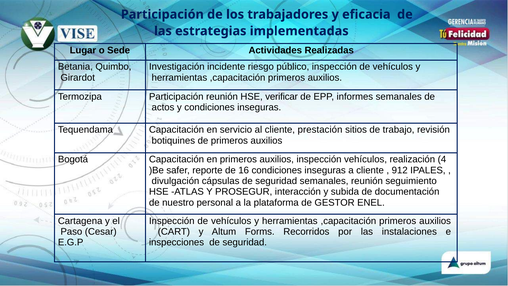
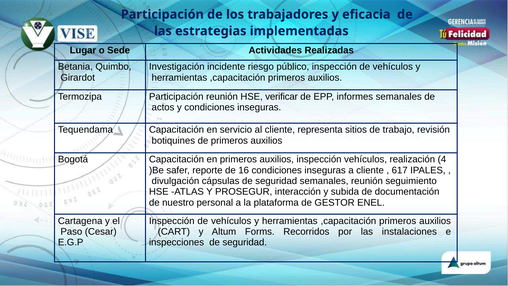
prestación: prestación -> representa (320, 130)
912: 912 -> 617 (400, 170)
